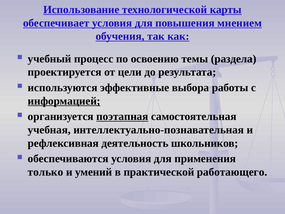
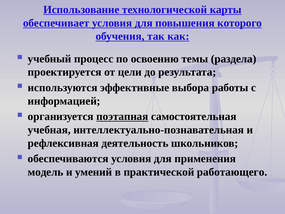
мнением: мнением -> которого (240, 23)
информацией underline: present -> none (64, 101)
только: только -> модель (46, 172)
